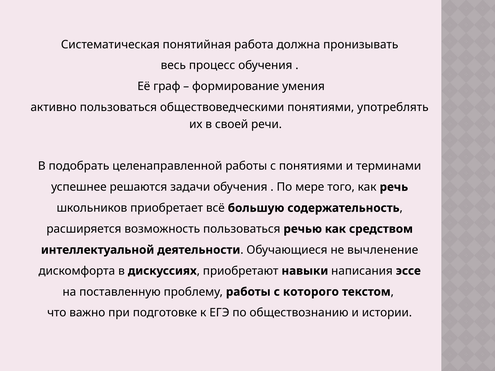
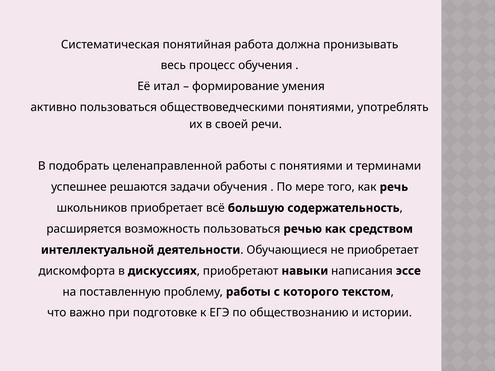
граф: граф -> итал (167, 86)
не вычленение: вычленение -> приобретает (383, 250)
